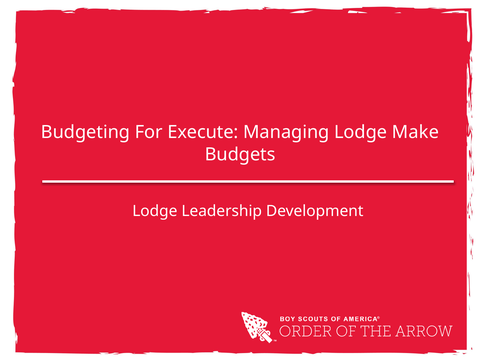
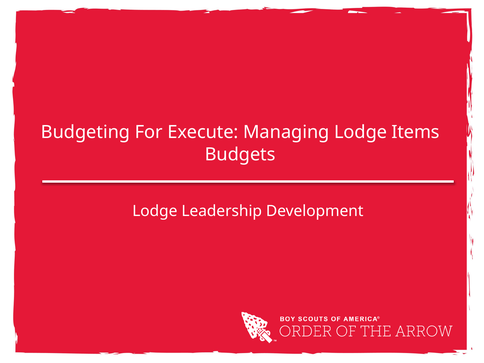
Make: Make -> Items (416, 132)
